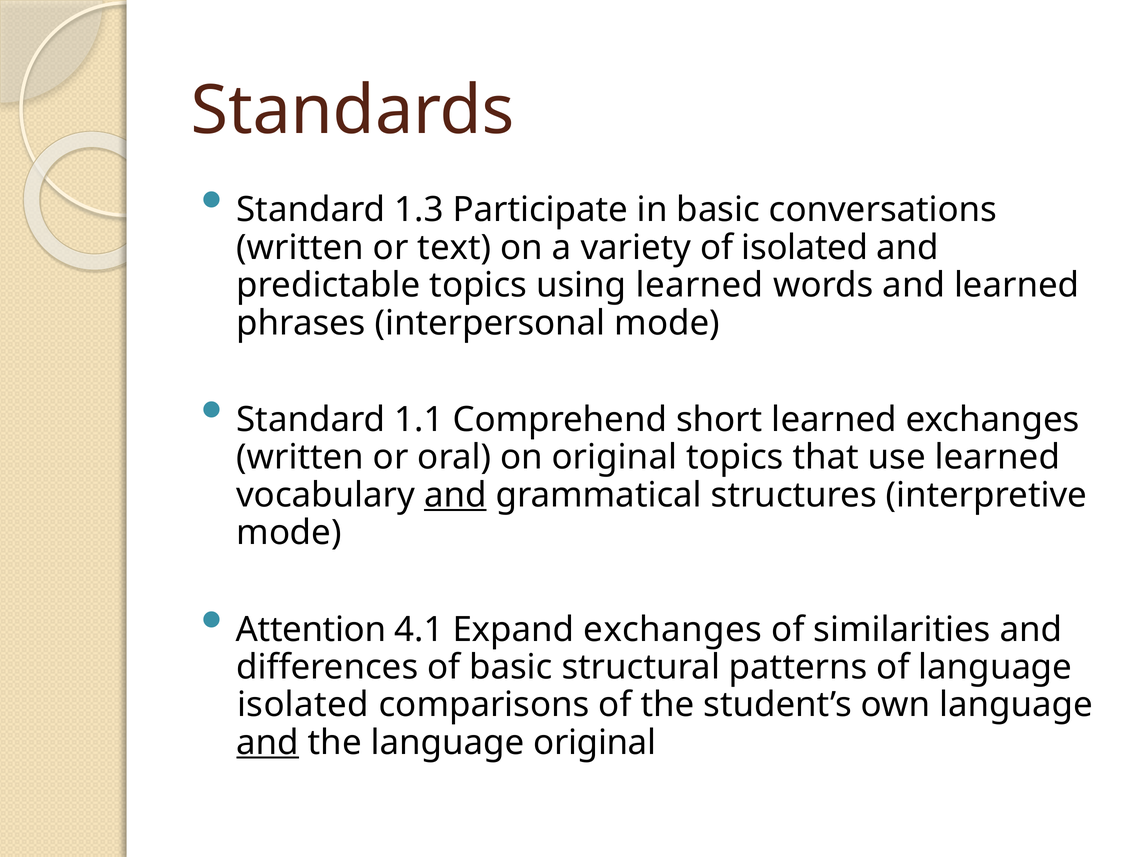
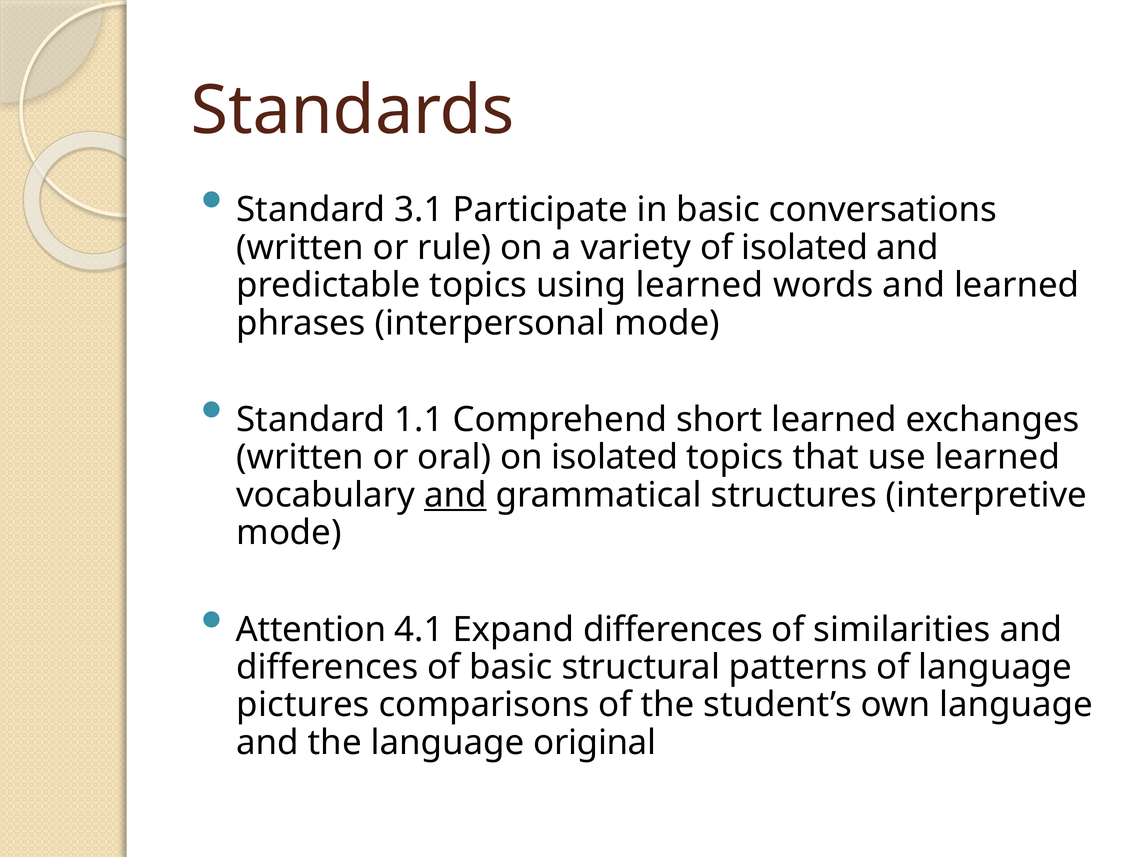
1.3: 1.3 -> 3.1 (419, 210)
text: text -> rule (454, 248)
on original: original -> isolated (615, 458)
Expand exchanges: exchanges -> differences (673, 630)
isolated: isolated -> pictures (303, 705)
and underline: present -> none (268, 743)
